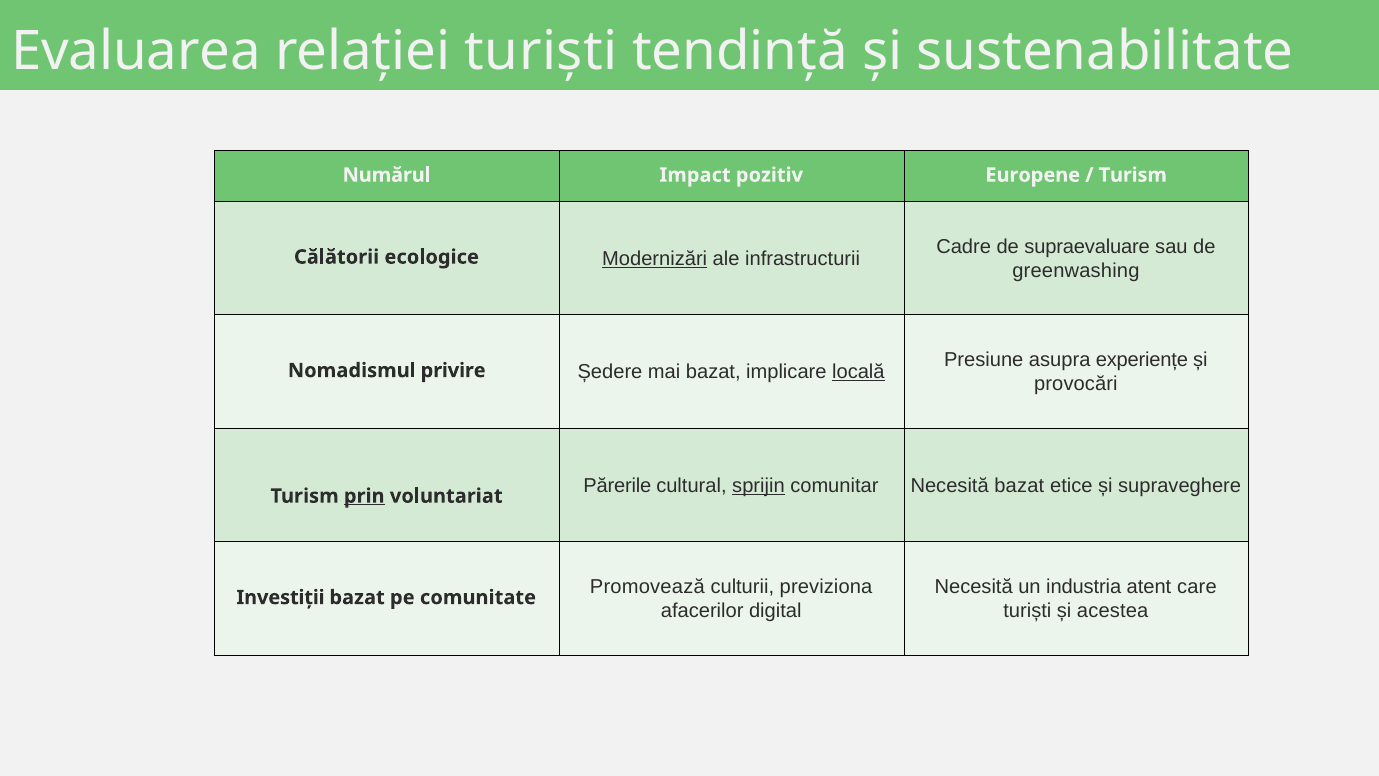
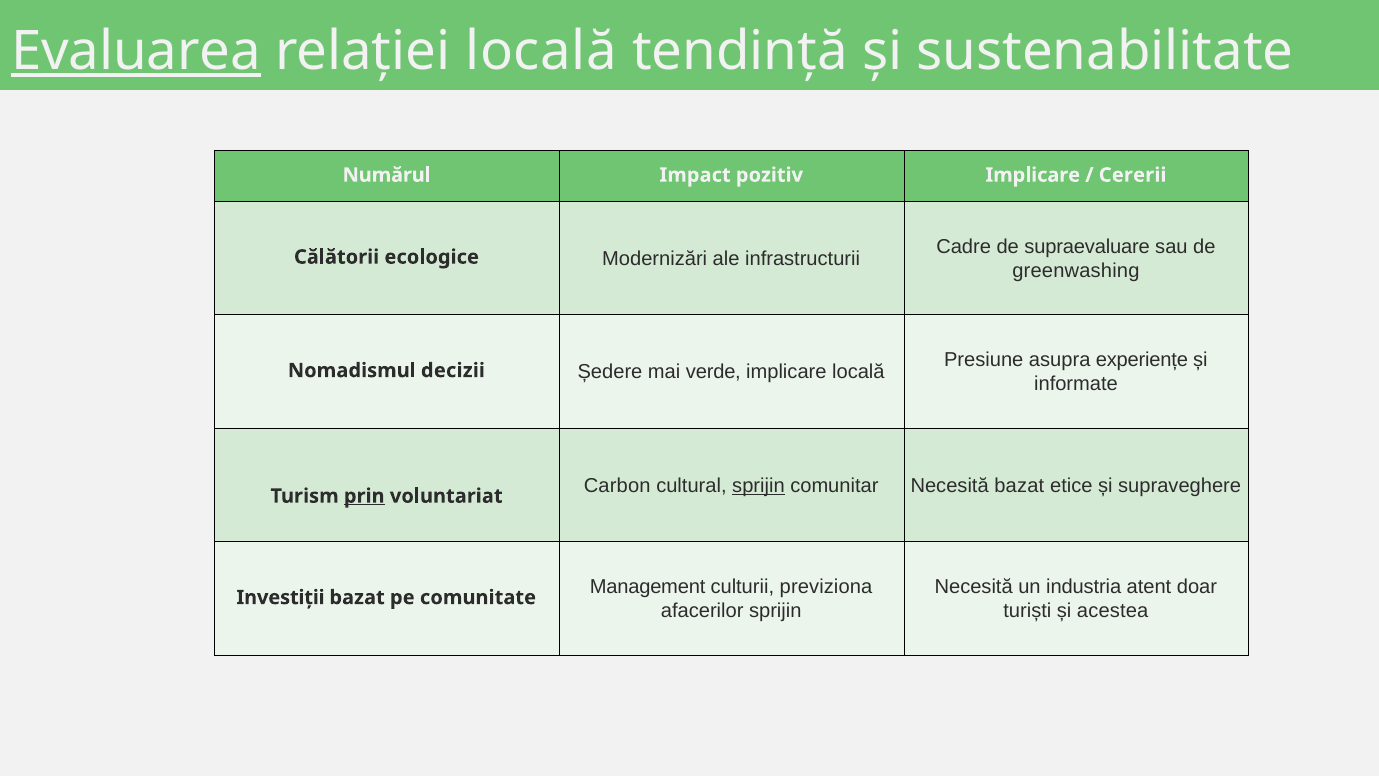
Evaluarea underline: none -> present (136, 51)
relației turiști: turiști -> locală (541, 51)
pozitiv Europene: Europene -> Implicare (1033, 175)
Turism: Turism -> Cererii (1133, 175)
Modernizări underline: present -> none (655, 259)
privire: privire -> decizii (453, 370)
mai bazat: bazat -> verde (713, 372)
locală underline: present -> none (858, 372)
provocări: provocări -> informate (1076, 384)
Părerile: Părerile -> Carbon (617, 485)
Promovează: Promovează -> Management (648, 587)
care: care -> doar (1197, 587)
afacerilor digital: digital -> sprijin (775, 611)
